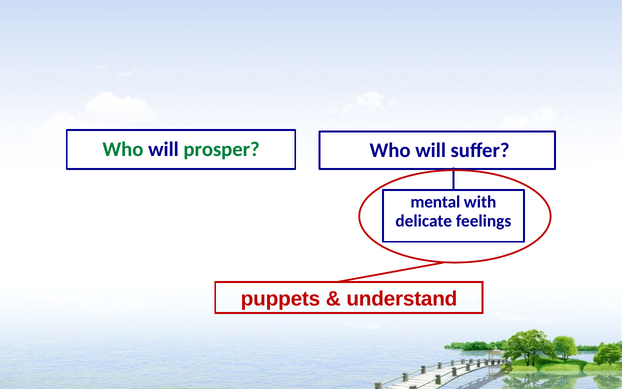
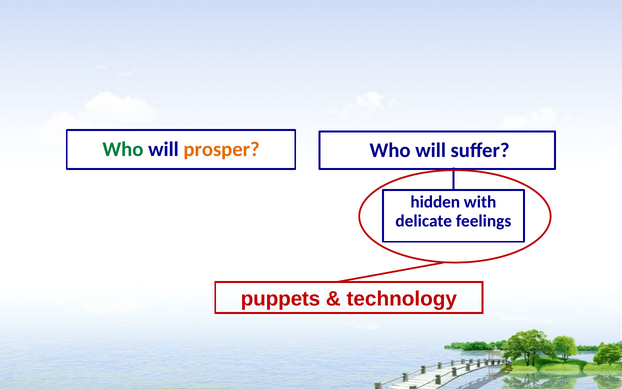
prosper colour: green -> orange (222, 149)
mental: mental -> hidden (435, 202)
understand: understand -> technology (402, 299)
